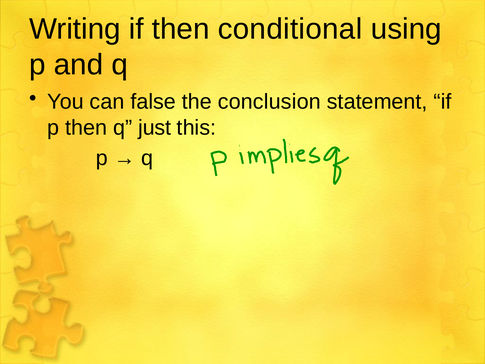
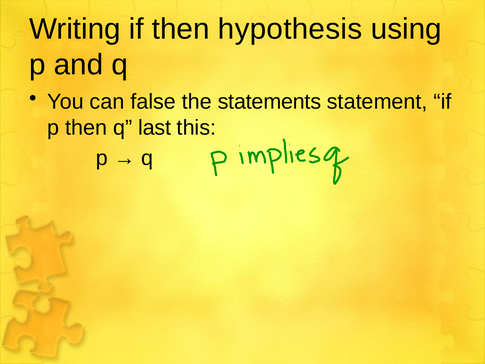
conditional: conditional -> hypothesis (290, 29)
conclusion: conclusion -> statements (269, 102)
just: just -> last (155, 128)
